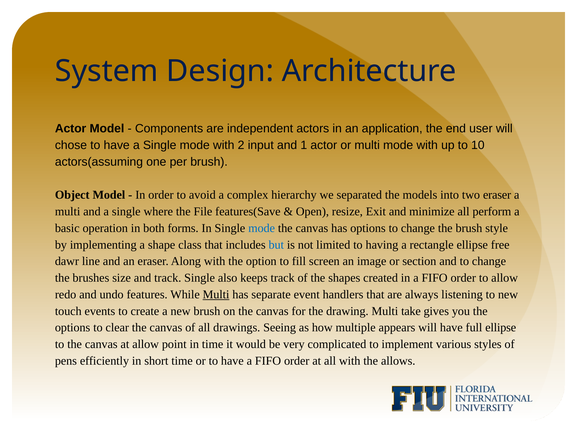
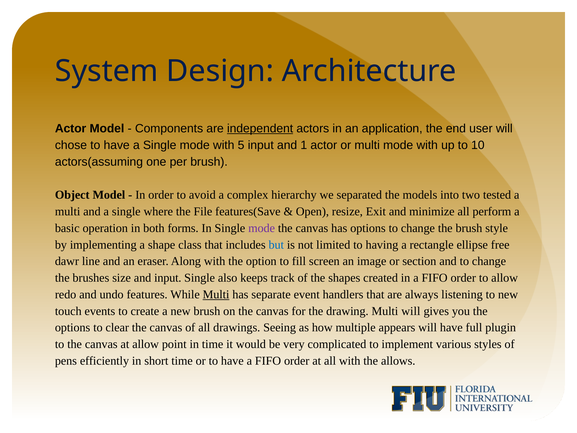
independent underline: none -> present (260, 128)
2: 2 -> 5 (241, 145)
two eraser: eraser -> tested (497, 195)
mode colour: blue -> purple (262, 228)
and track: track -> input (168, 278)
Multi take: take -> will (411, 311)
full ellipse: ellipse -> plugin (501, 327)
